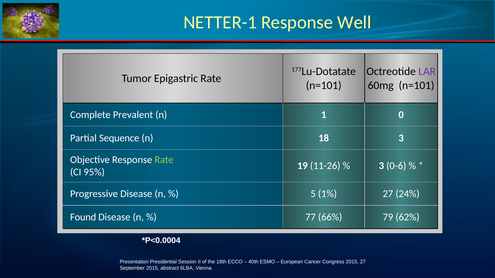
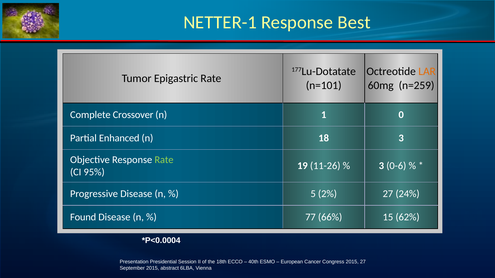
Well: Well -> Best (354, 22)
LAR colour: purple -> orange (427, 72)
60mg n=101: n=101 -> n=259 (417, 85)
Prevalent: Prevalent -> Crossover (133, 115)
Sequence: Sequence -> Enhanced (119, 138)
1%: 1% -> 2% (328, 194)
79: 79 -> 15 (388, 217)
